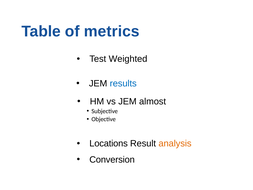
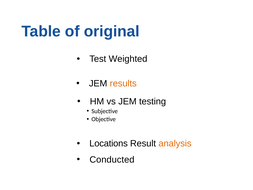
metrics: metrics -> original (112, 31)
results colour: blue -> orange (123, 83)
almost: almost -> testing (153, 101)
Conversion: Conversion -> Conducted (112, 159)
